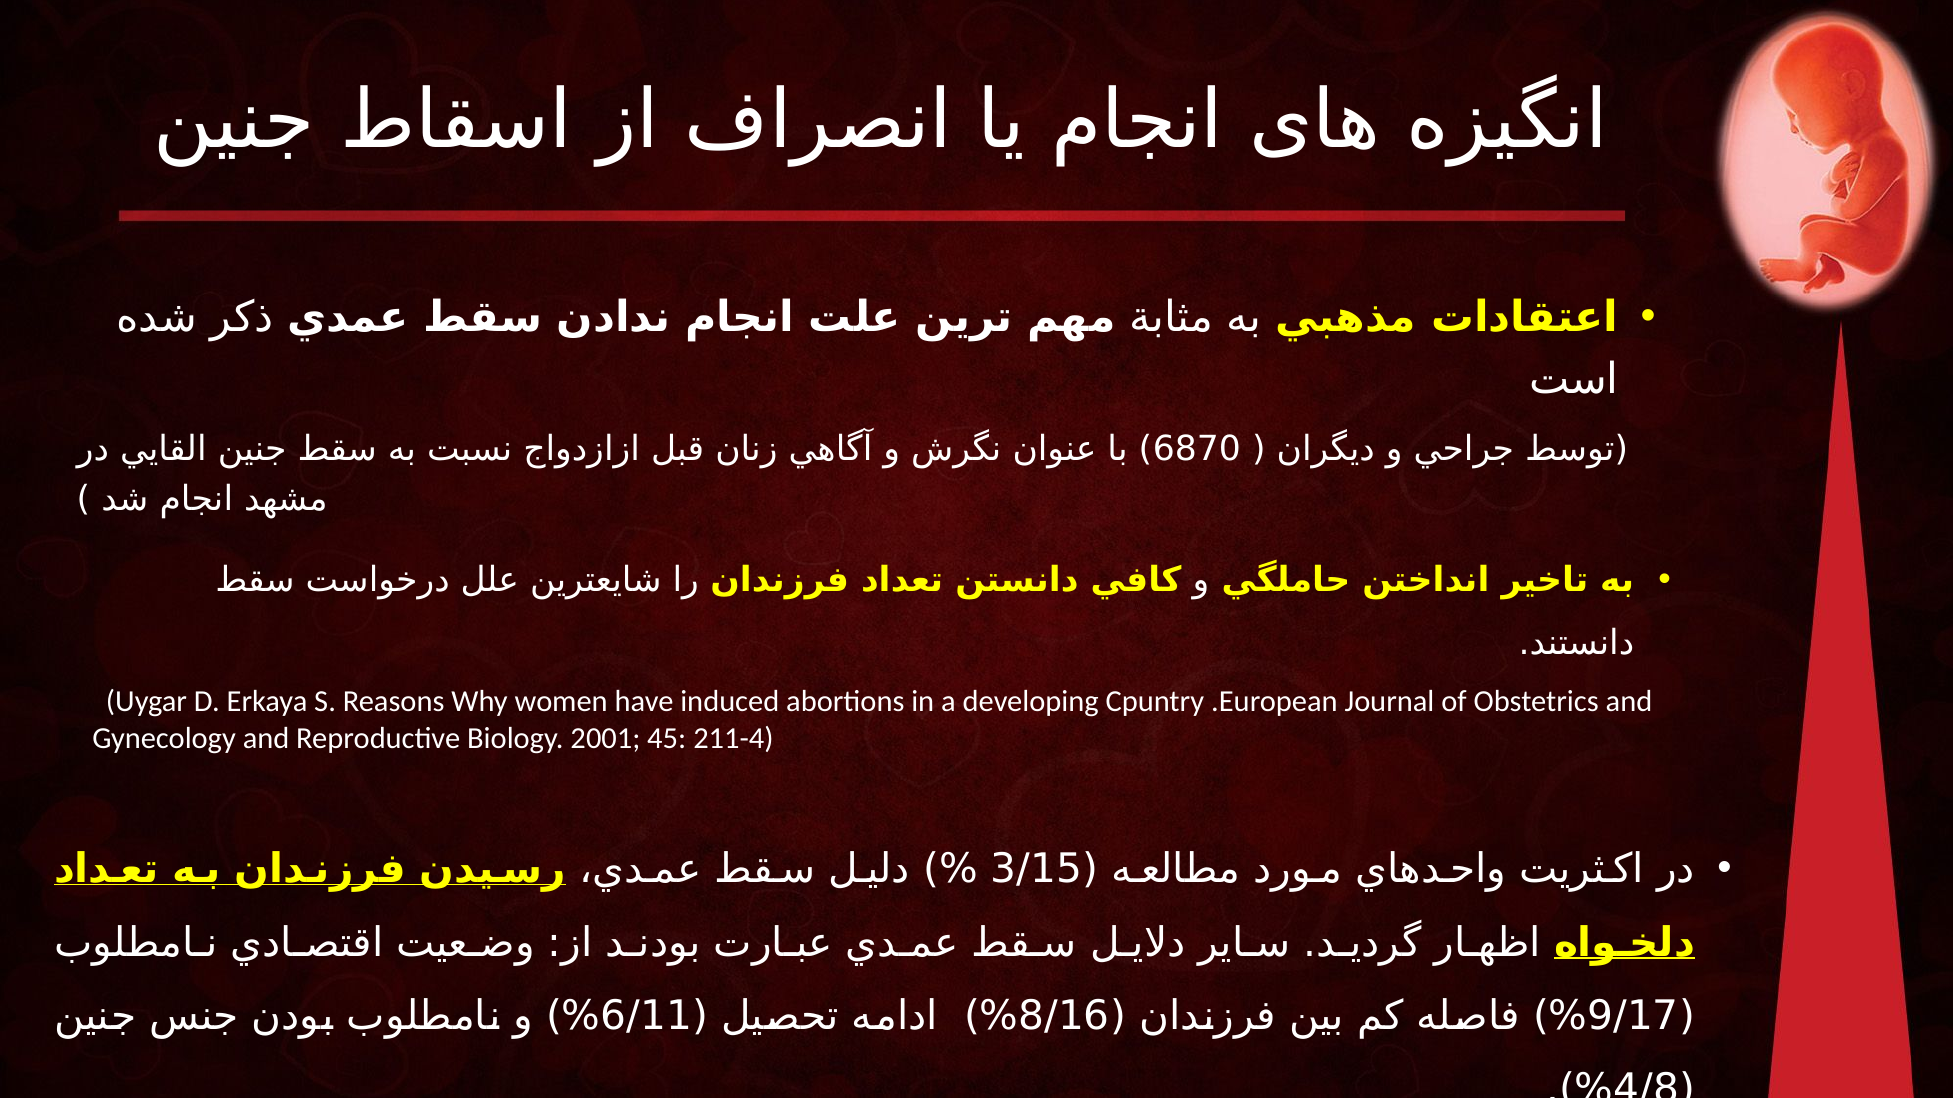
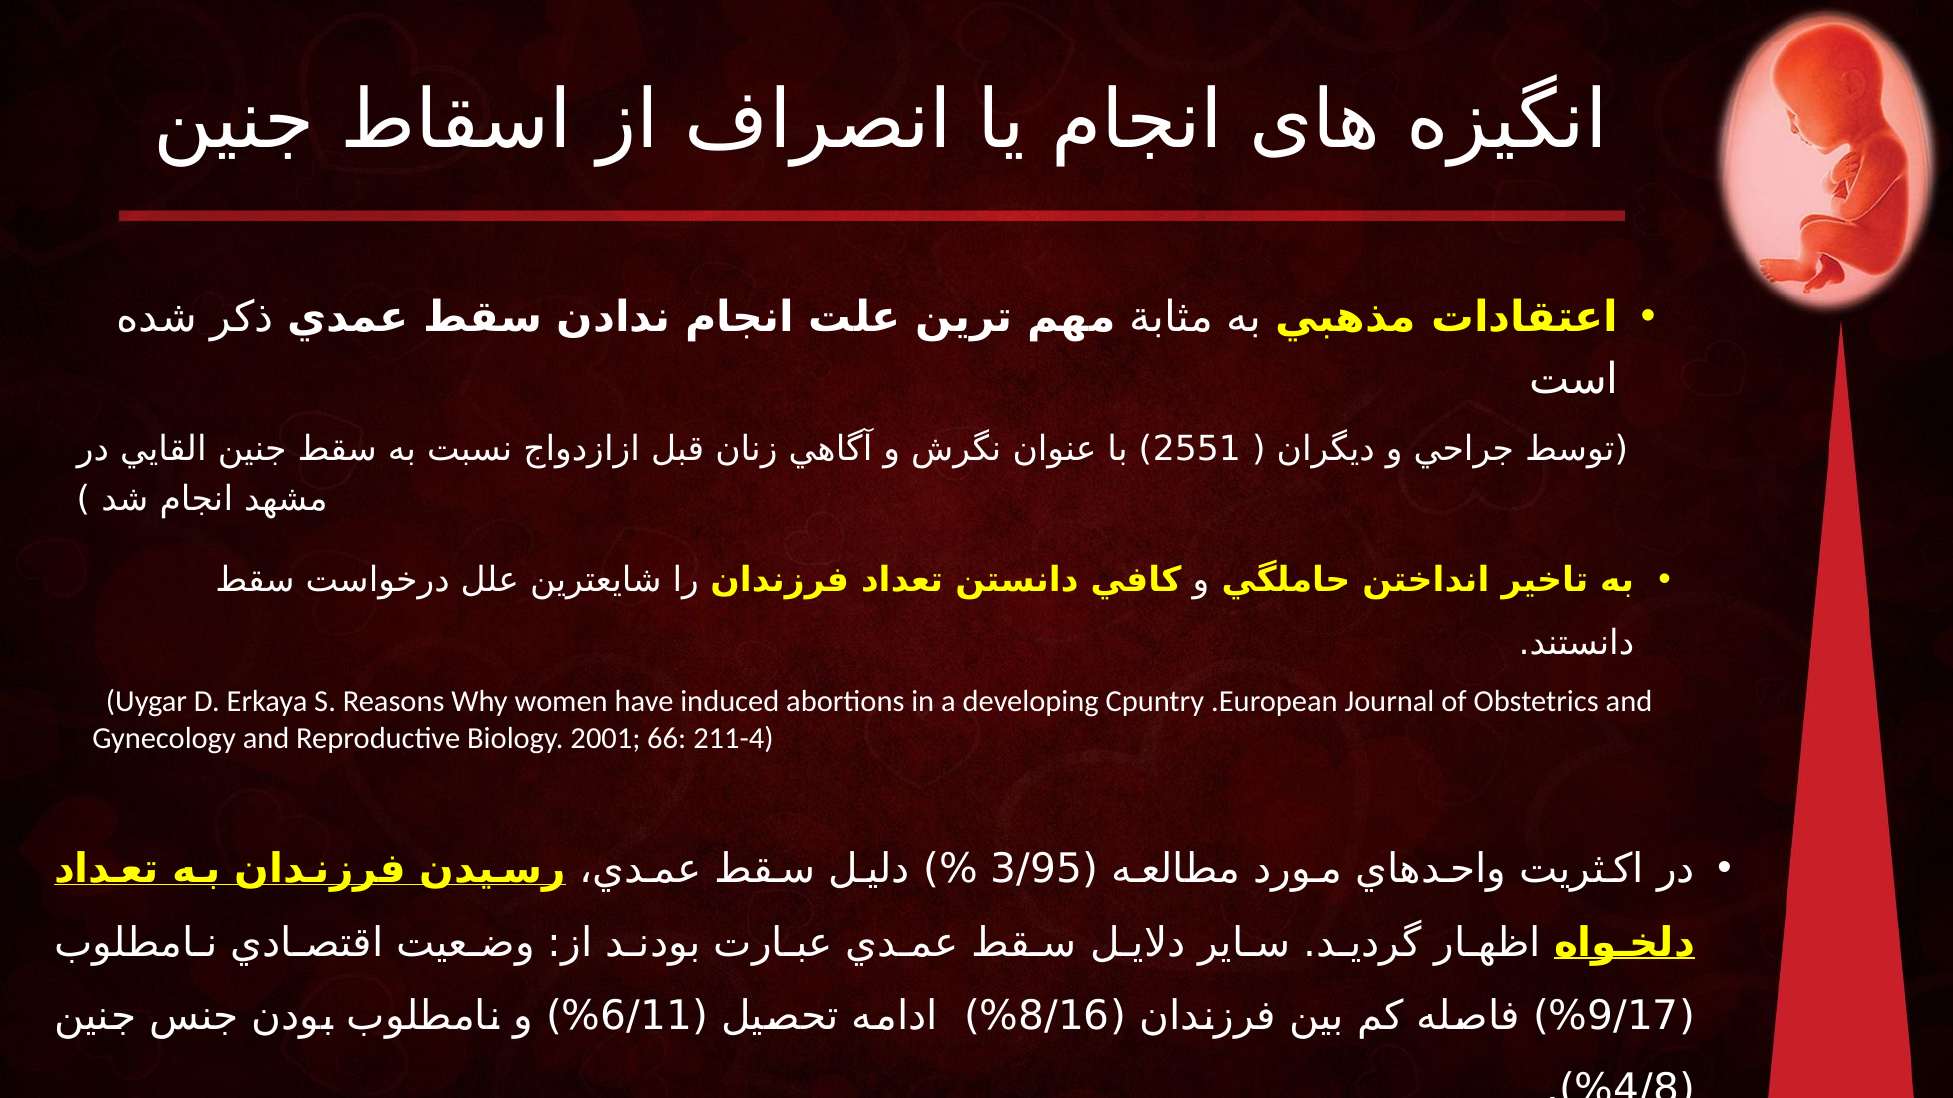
6870: 6870 -> 2551 (1197, 450)
45: 45 -> 66 (667, 739)
3/15: 3/15 -> 3/95 (1036, 870)
